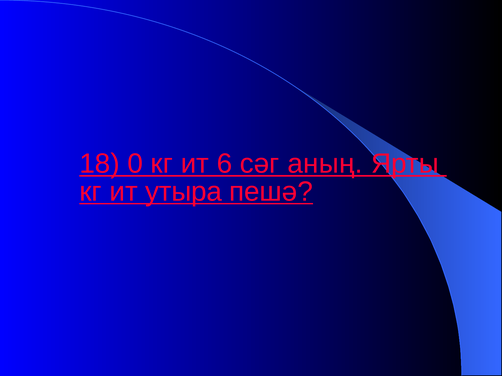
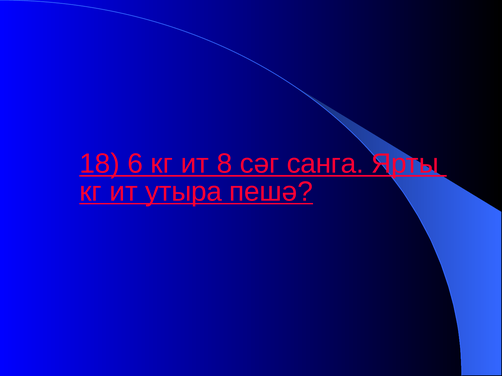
0: 0 -> 6 (135, 164)
6: 6 -> 8 (224, 164)
аның: аның -> санга (325, 164)
